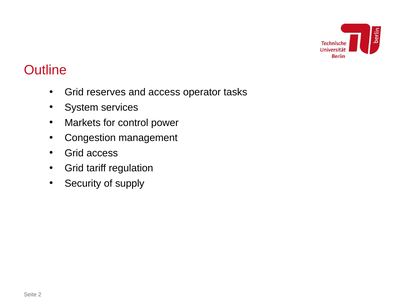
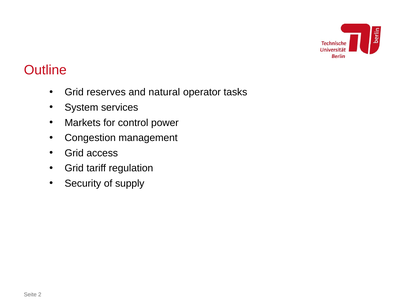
and access: access -> natural (164, 92)
